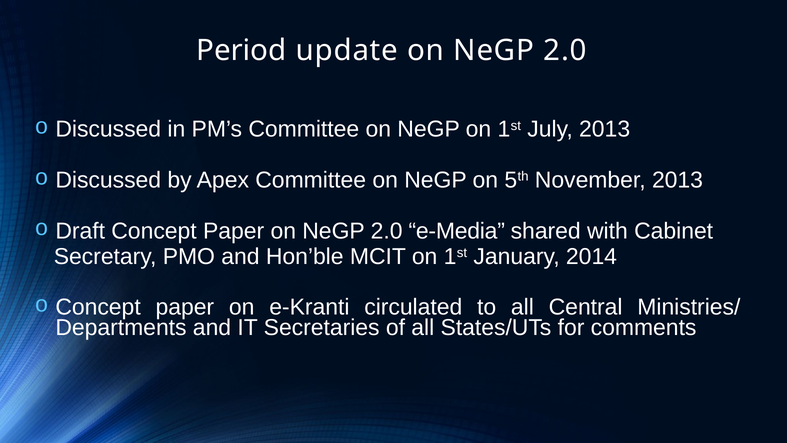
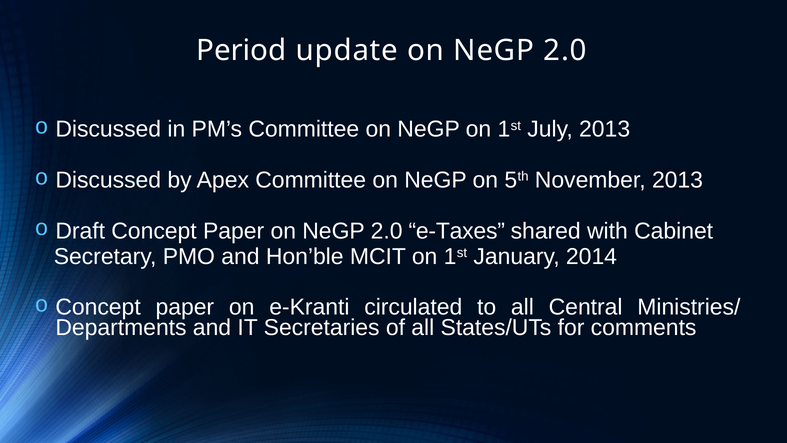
e-Media: e-Media -> e-Taxes (457, 231)
